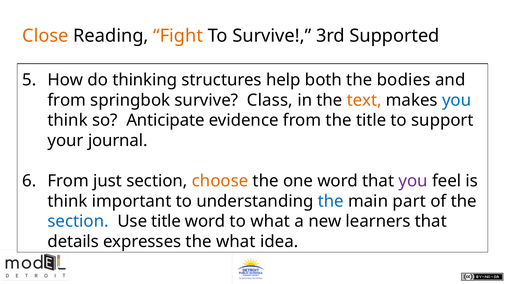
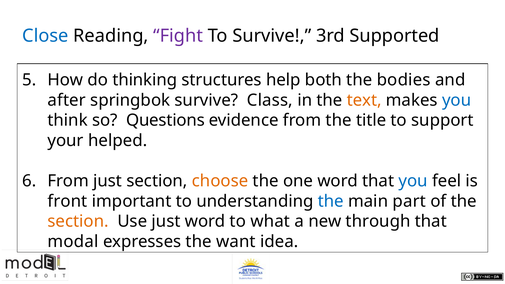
Close colour: orange -> blue (45, 36)
Fight colour: orange -> purple (178, 36)
from: from -> after (67, 100)
Anticipate: Anticipate -> Questions (165, 120)
journal: journal -> helped (118, 141)
you colour: purple -> blue (413, 181)
think: think -> front (67, 201)
section colour: blue -> orange (78, 221)
Use title: title -> just (166, 221)
learners: learners -> through (378, 221)
details: details -> modal (73, 242)
the what: what -> want (236, 242)
